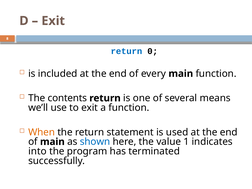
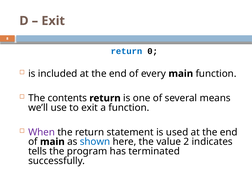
When colour: orange -> purple (42, 132)
1: 1 -> 2 (186, 142)
into: into -> tells (38, 151)
